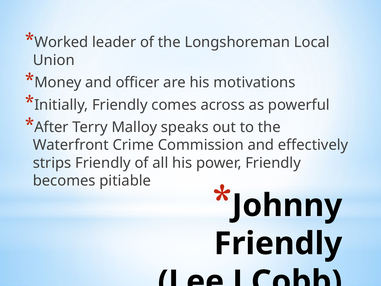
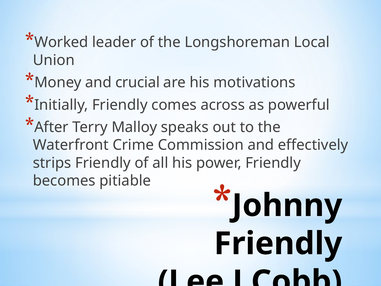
officer: officer -> crucial (138, 82)
